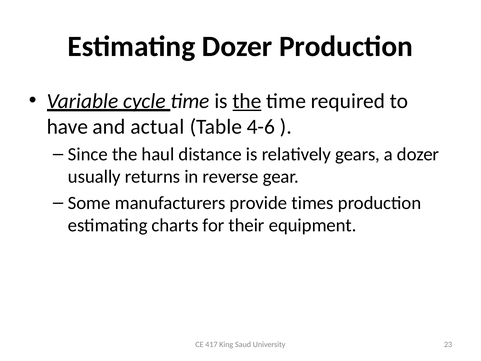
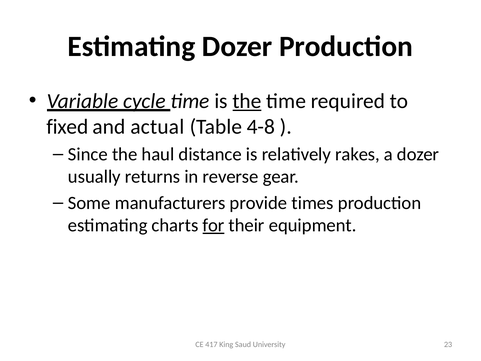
have: have -> fixed (67, 127)
4-6: 4-6 -> 4-8 (261, 127)
gears: gears -> rakes (358, 154)
for underline: none -> present (213, 225)
